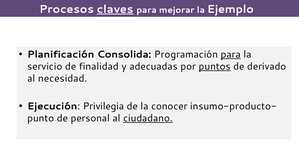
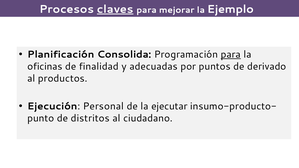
servicio: servicio -> oficinas (45, 67)
puntos underline: present -> none (215, 67)
necesidad: necesidad -> productos (63, 78)
Privilegia: Privilegia -> Personal (103, 106)
conocer: conocer -> ejecutar (169, 106)
personal: personal -> distritos (90, 118)
ciudadano underline: present -> none (148, 118)
